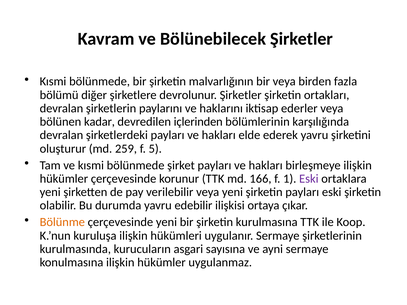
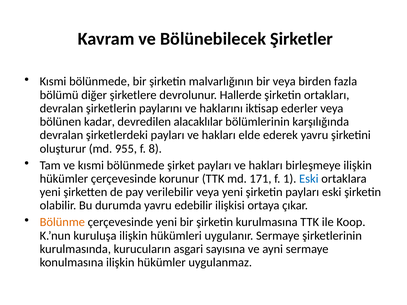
devrolunur Şirketler: Şirketler -> Hallerde (241, 95)
içlerinden: içlerinden -> alacaklılar (198, 122)
259: 259 -> 955 (126, 149)
5: 5 -> 8 (155, 149)
166: 166 -> 171 (260, 179)
Eski colour: purple -> blue (309, 179)
